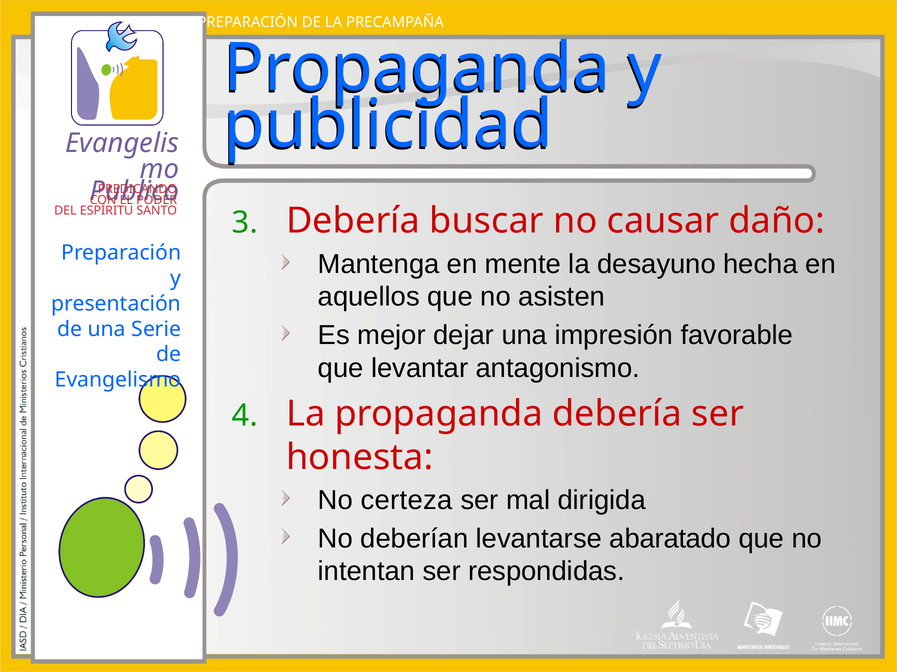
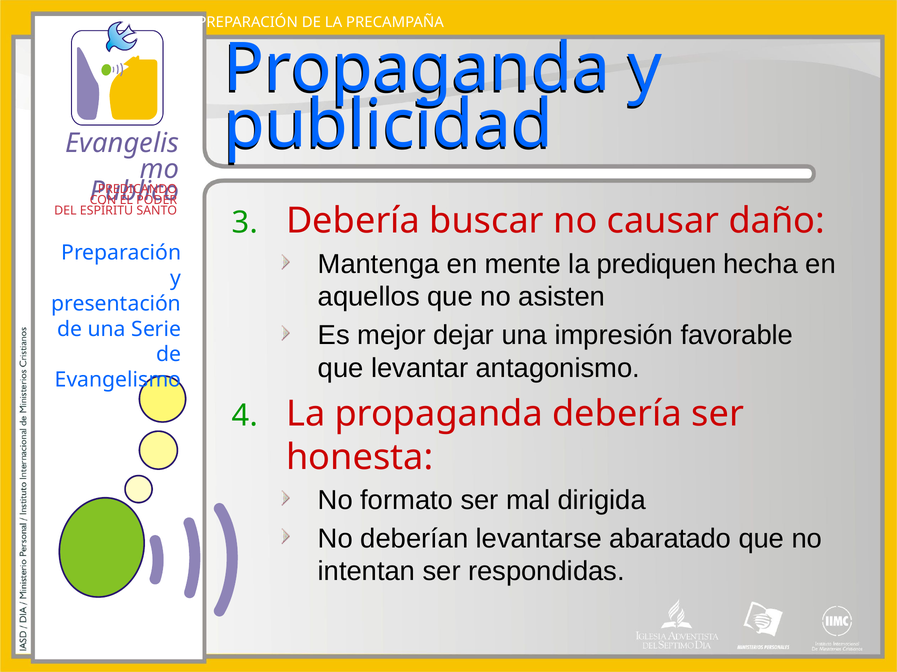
desayuno: desayuno -> prediquen (657, 264)
certeza: certeza -> formato (407, 501)
